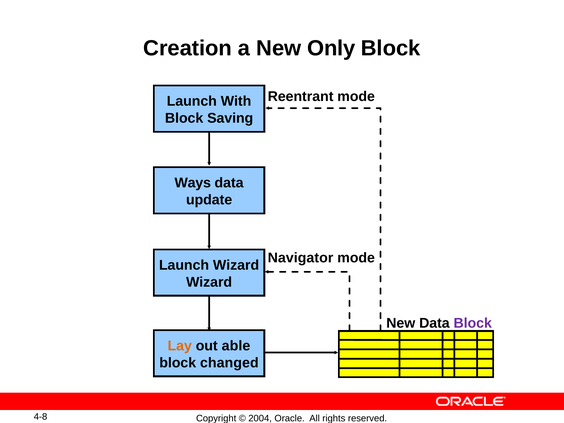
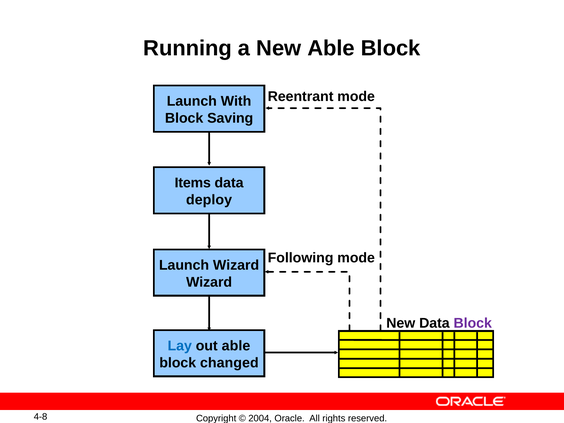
Creation: Creation -> Running (188, 48)
New Only: Only -> Able (331, 48)
Ways: Ways -> Items (193, 183)
update: update -> deploy (209, 200)
Navigator: Navigator -> Following (301, 258)
Lay colour: orange -> blue (180, 346)
